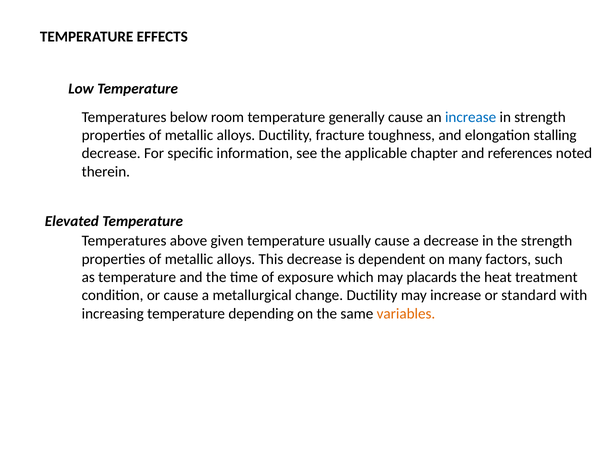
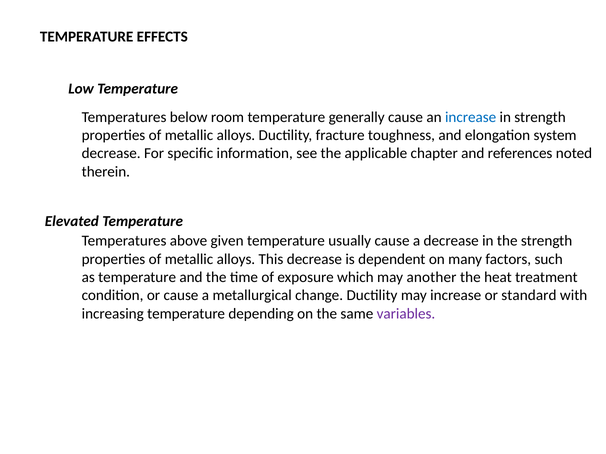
stalling: stalling -> system (555, 135)
placards: placards -> another (432, 278)
variables colour: orange -> purple (406, 314)
